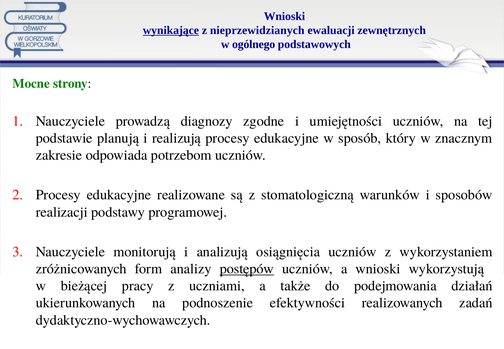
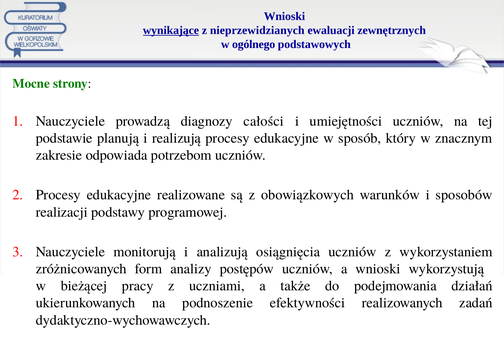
zgodne: zgodne -> całości (264, 121)
stomatologiczną: stomatologiczną -> obowiązkowych (308, 195)
postępów underline: present -> none (247, 269)
